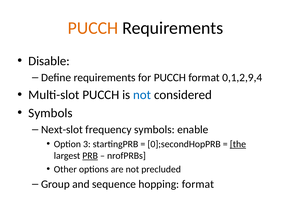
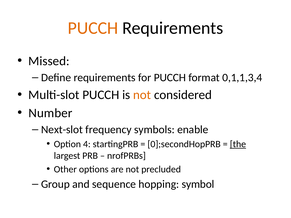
Disable: Disable -> Missed (49, 61)
0,1,2,9,4: 0,1,2,9,4 -> 0,1,1,3,4 (242, 78)
not colour: blue -> orange (142, 95)
Symbols: Symbols -> Number (50, 113)
3: 3 -> 4 (87, 144)
PRB underline: present -> none (90, 156)
hopping format: format -> symbol (198, 184)
